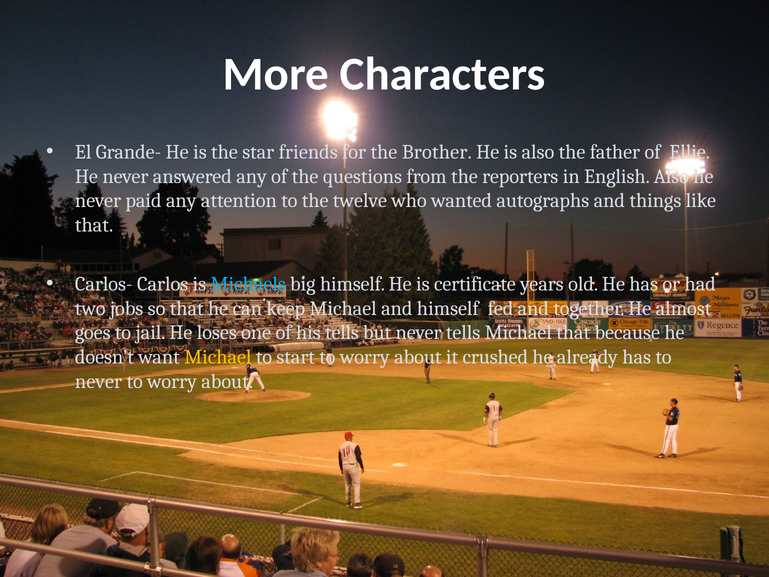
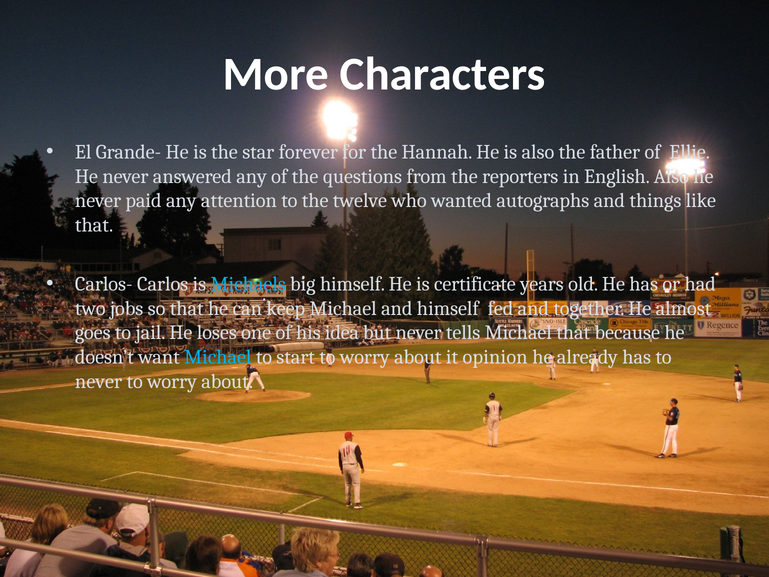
friends: friends -> forever (308, 152)
Brother: Brother -> Hannah (437, 152)
his tells: tells -> idea (342, 333)
Michael colour: yellow -> light blue (218, 357)
crushed: crushed -> opinion (495, 357)
